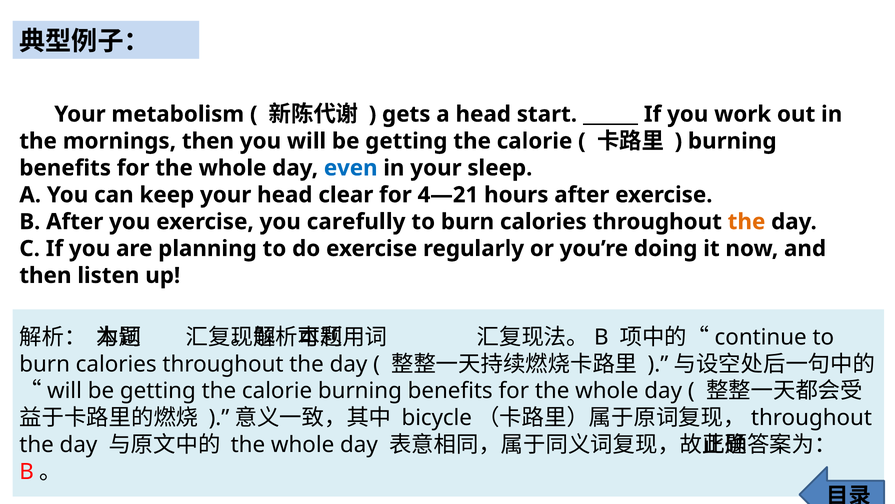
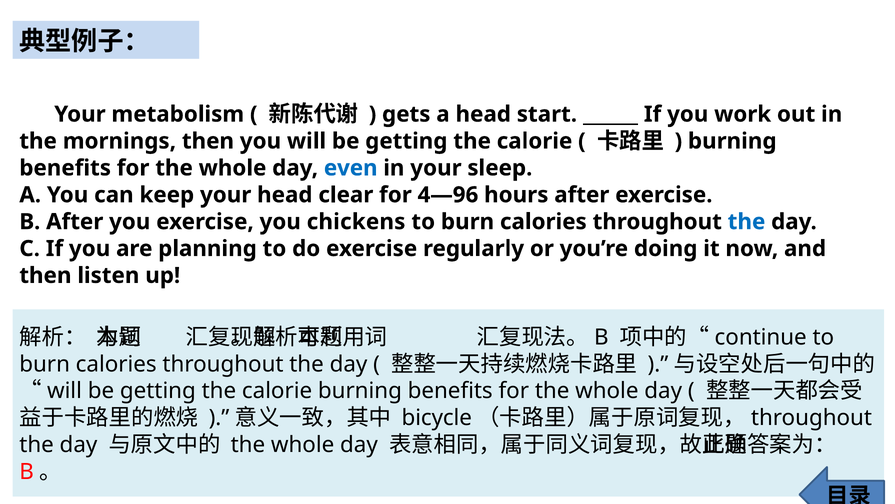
4—21: 4—21 -> 4—96 (448, 195)
carefully: carefully -> chickens (356, 222)
the colour: orange -> blue (747, 222)
